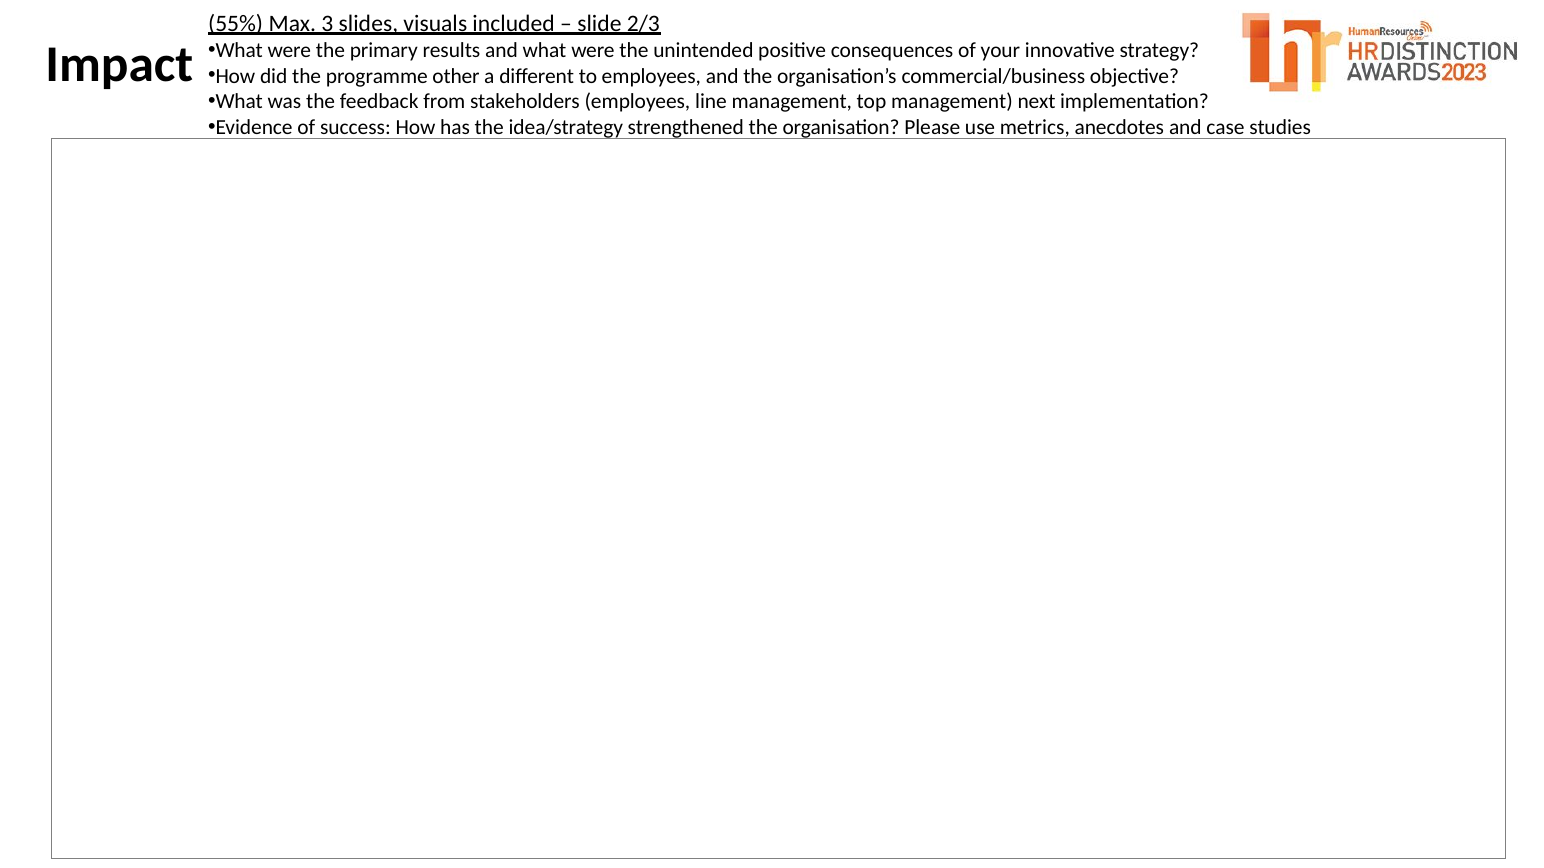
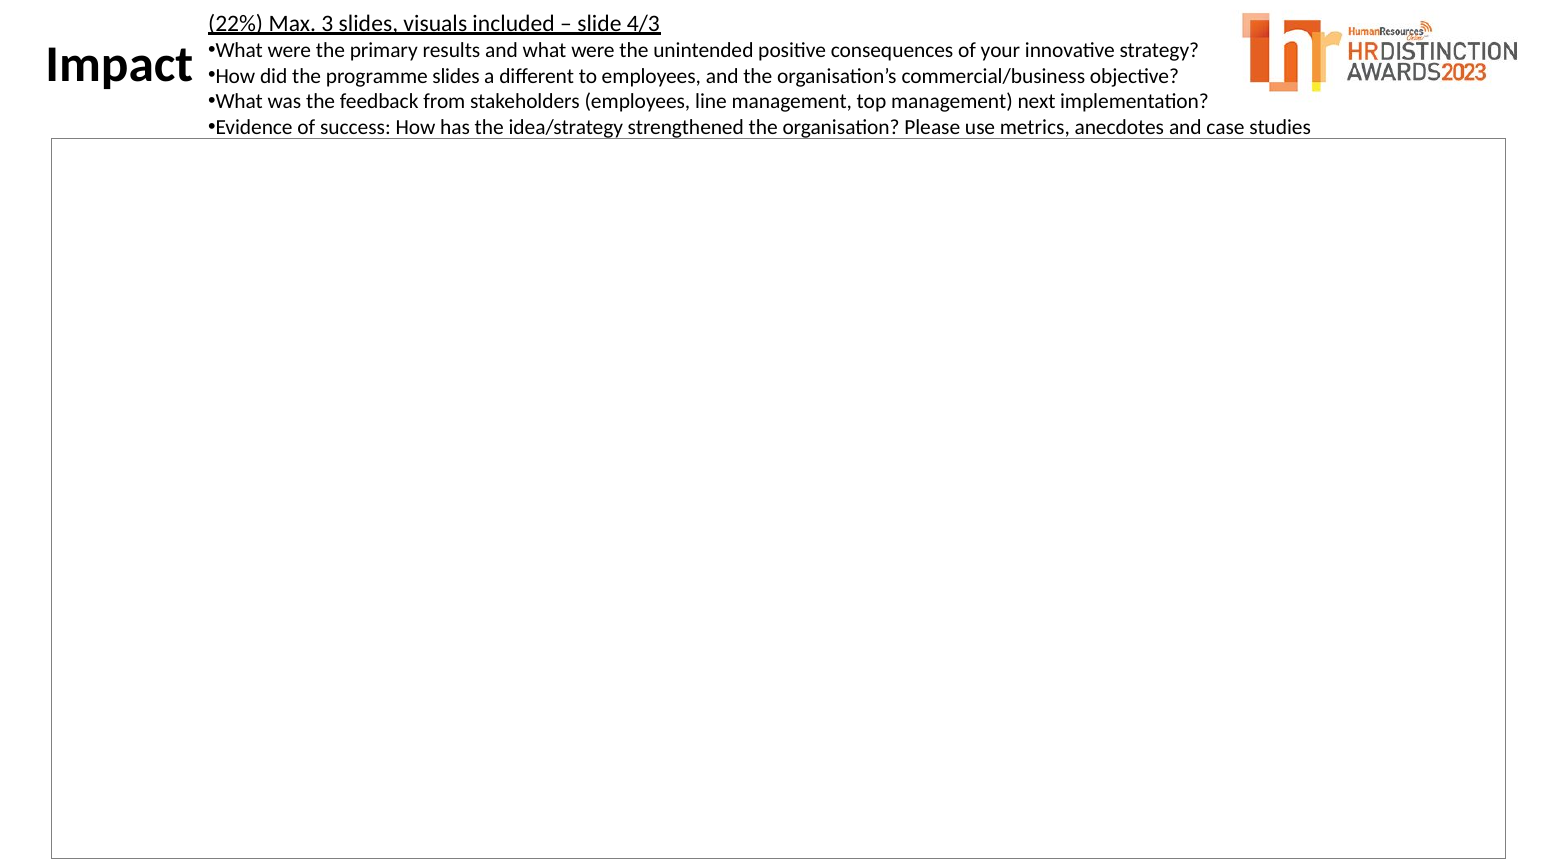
55%: 55% -> 22% (236, 23)
2/3: 2/3 -> 4/3 (643, 23)
programme other: other -> slides (456, 76)
